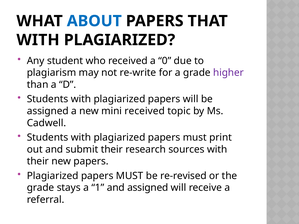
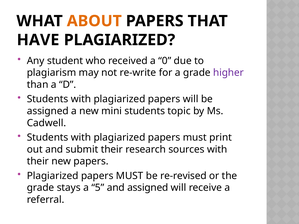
ABOUT colour: blue -> orange (94, 21)
WITH: WITH -> HAVE (38, 40)
mini received: received -> students (145, 111)
1: 1 -> 5 (98, 188)
